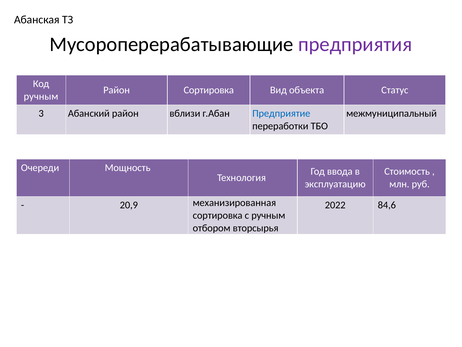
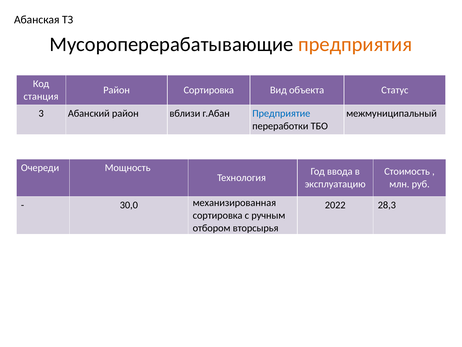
предприятия colour: purple -> orange (355, 44)
ручным: ручным -> станция (41, 96)
20,9: 20,9 -> 30,0 (129, 205)
84,6: 84,6 -> 28,3 (387, 205)
